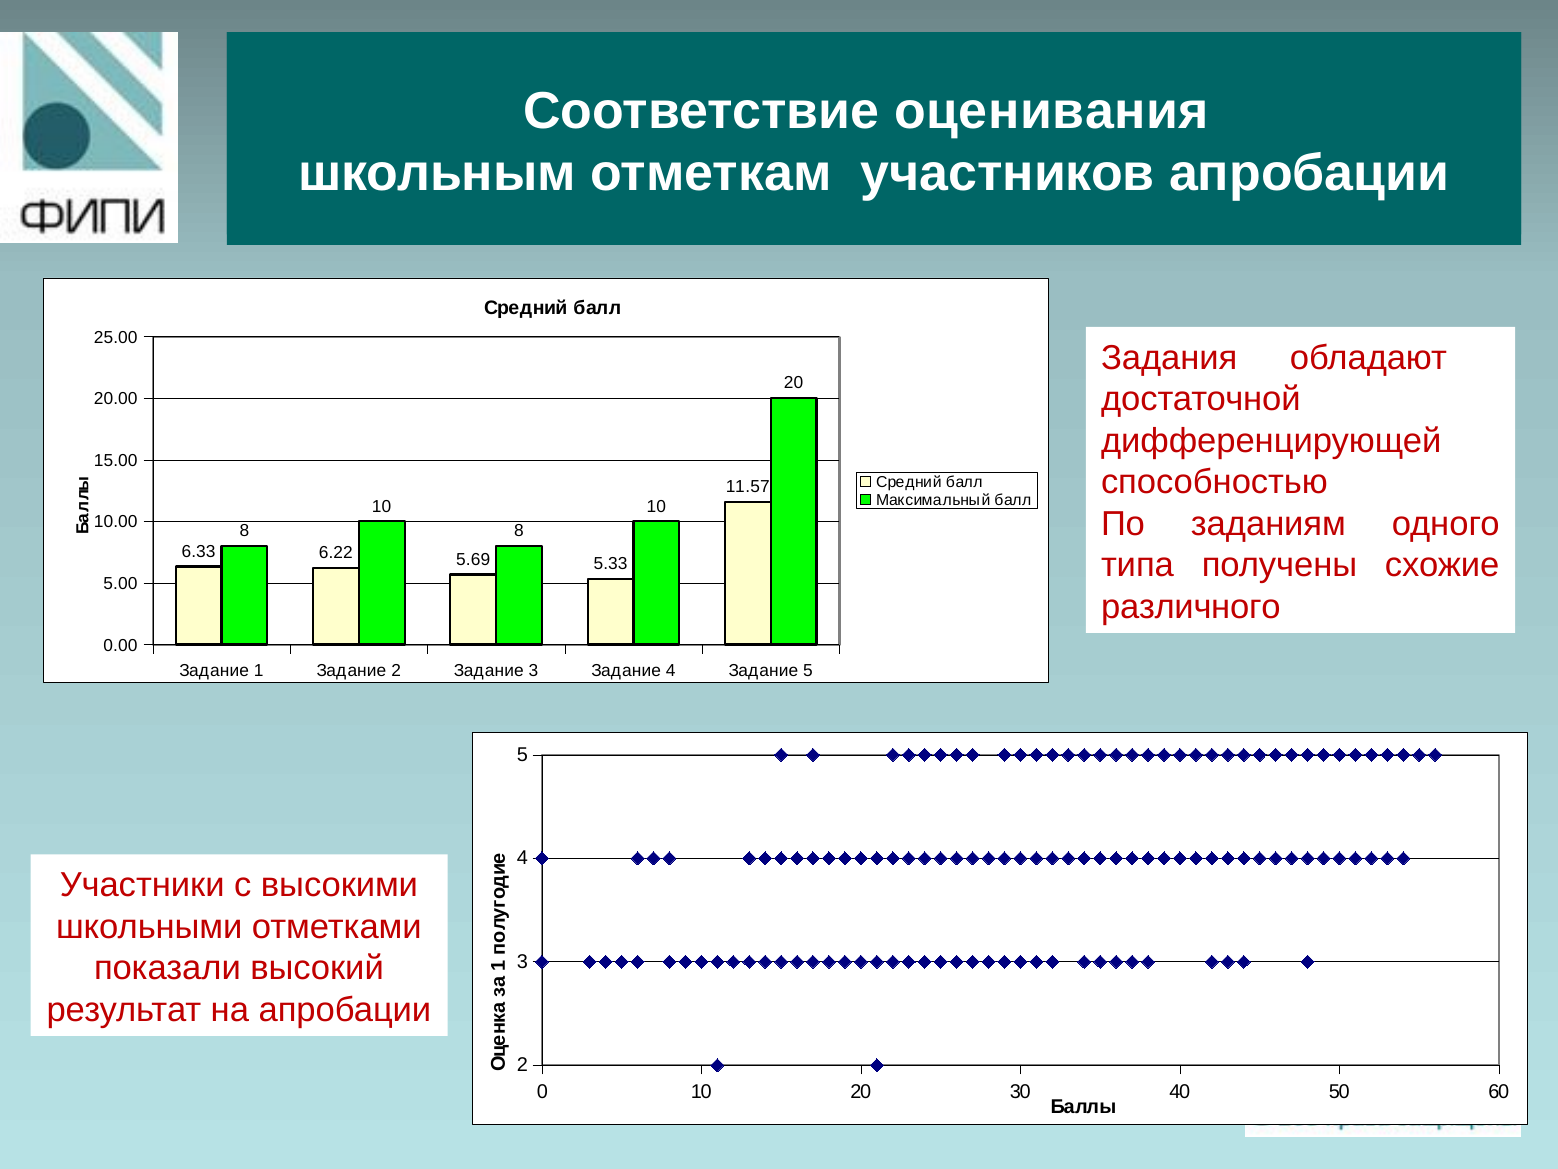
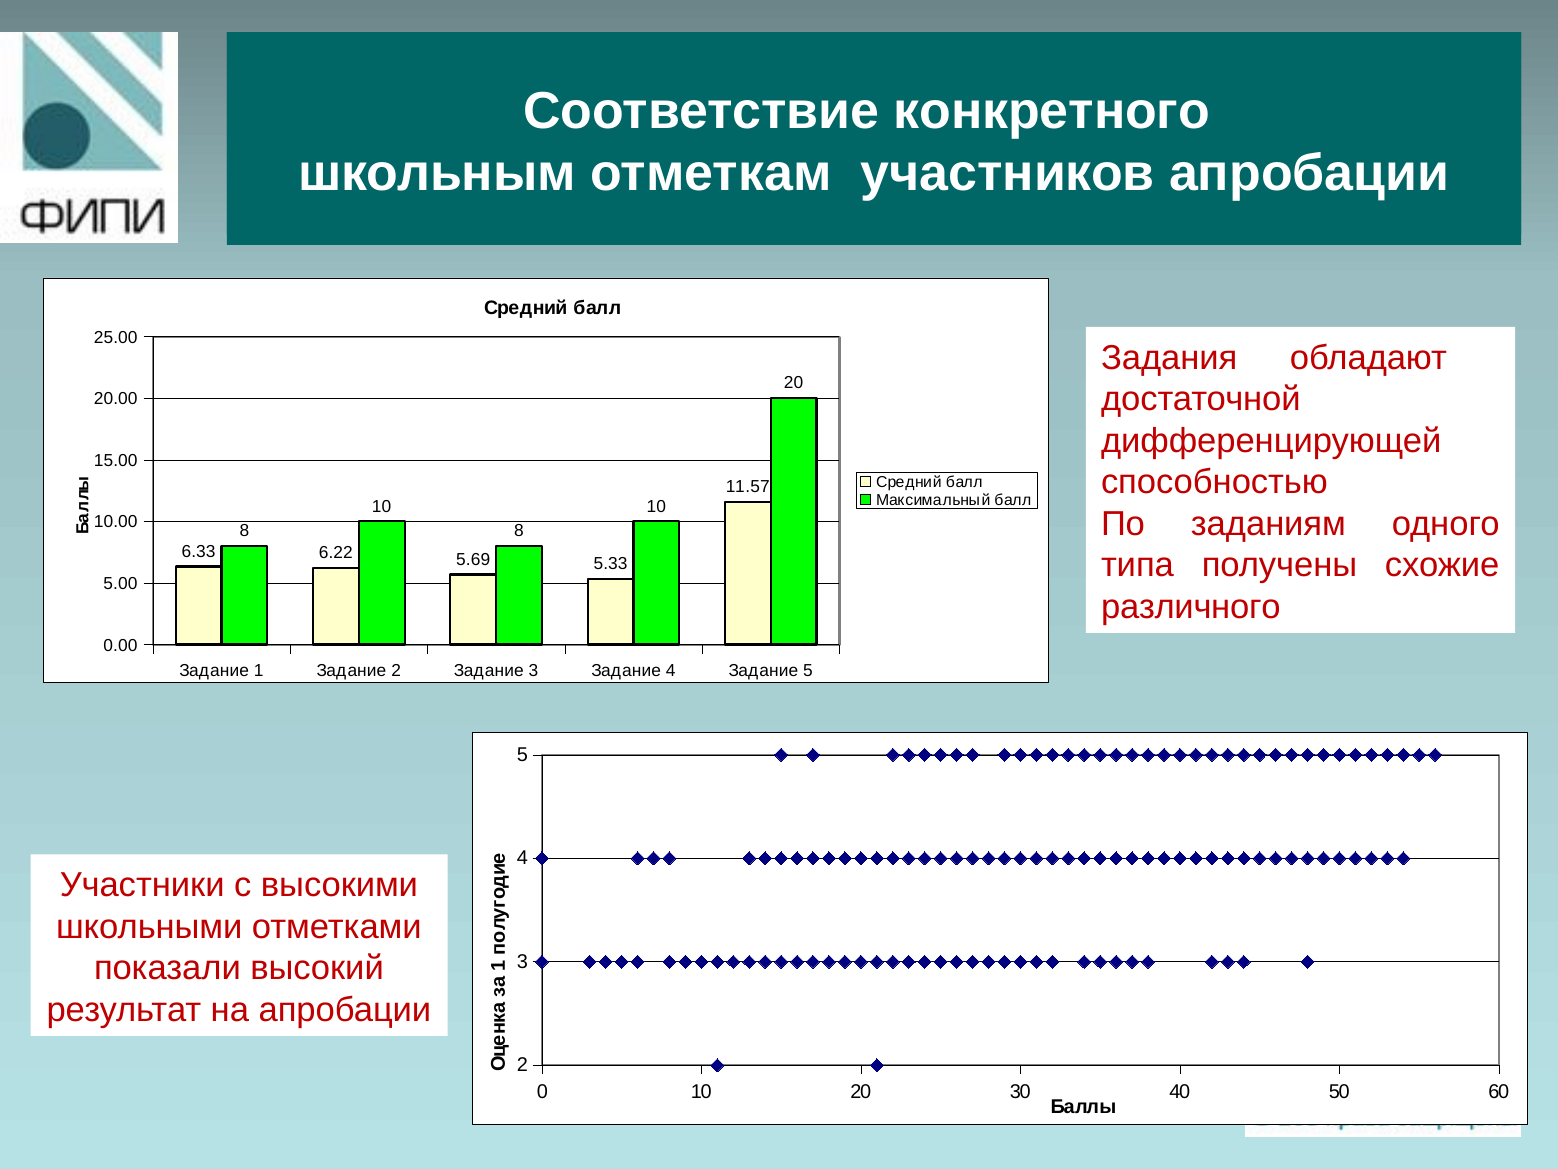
оценивания: оценивания -> конкретного (1052, 111)
